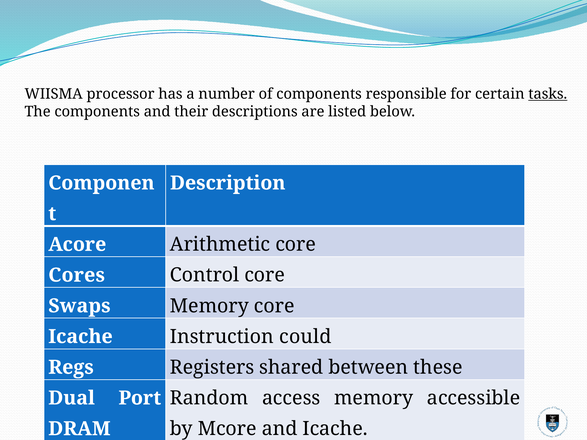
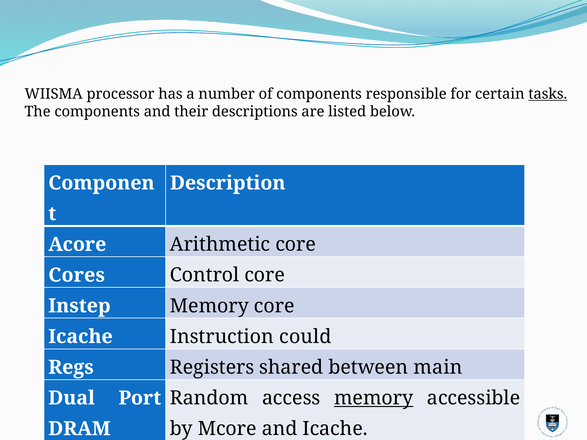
Swaps: Swaps -> Instep (79, 306)
these: these -> main (438, 368)
memory underline: none -> present (374, 398)
